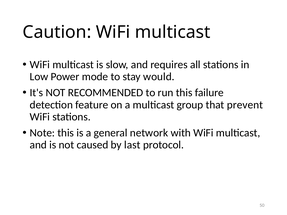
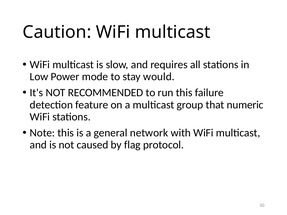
prevent: prevent -> numeric (245, 105)
last: last -> flag (132, 145)
